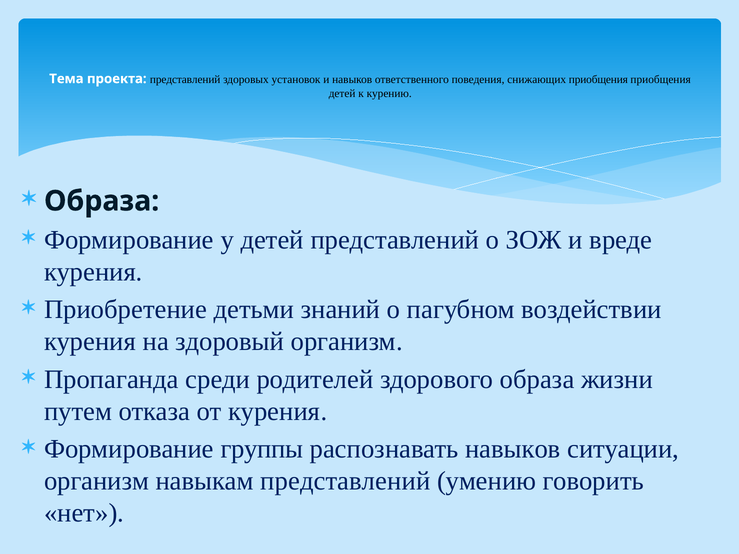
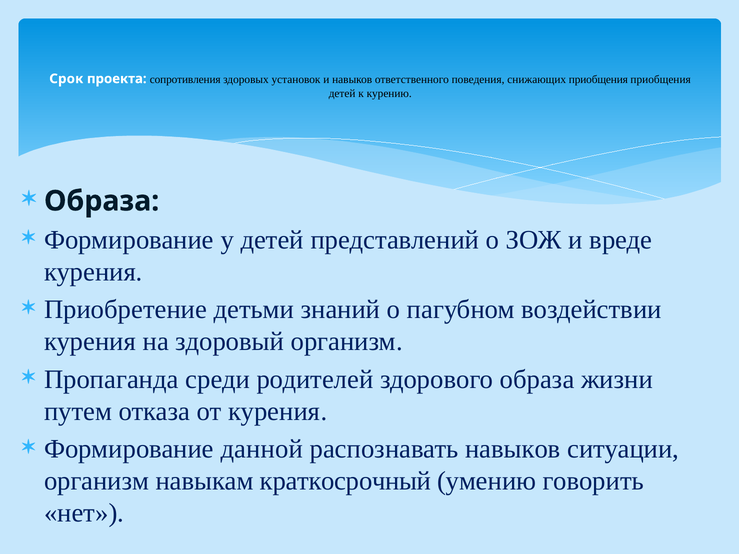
Тема: Тема -> Срок (66, 79)
проекта представлений: представлений -> сопротивления (185, 79)
группы: группы -> данной (262, 449)
навыкам представлений: представлений -> краткосрочный (346, 481)
